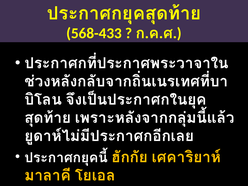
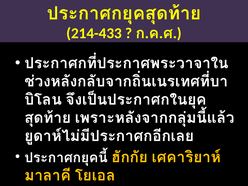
568-433: 568-433 -> 214-433 (94, 33)
